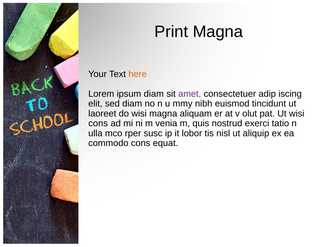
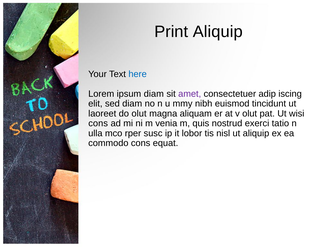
Print Magna: Magna -> Aliquip (218, 32)
here colour: orange -> blue (138, 74)
do wisi: wisi -> olut (139, 113)
